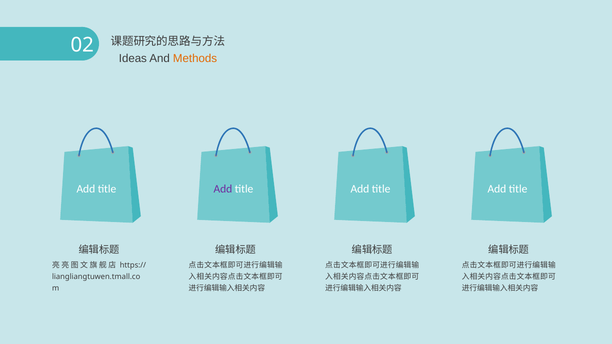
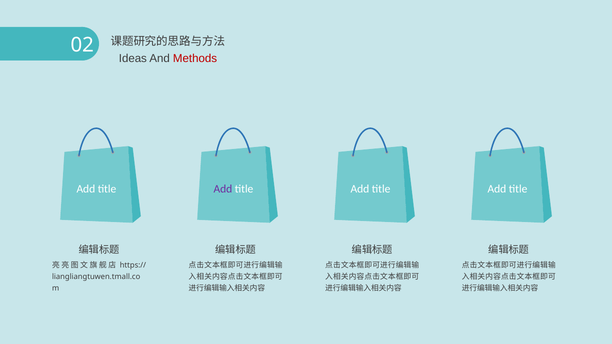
Methods colour: orange -> red (195, 58)
